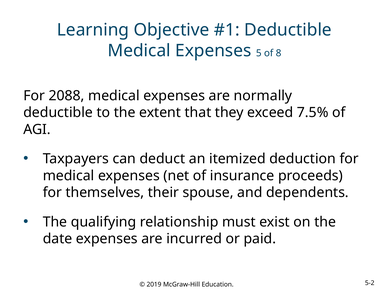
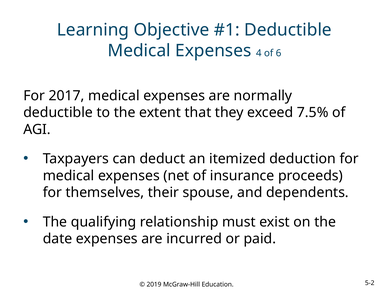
5: 5 -> 4 (259, 53)
8: 8 -> 6 (279, 53)
2088: 2088 -> 2017 (67, 96)
